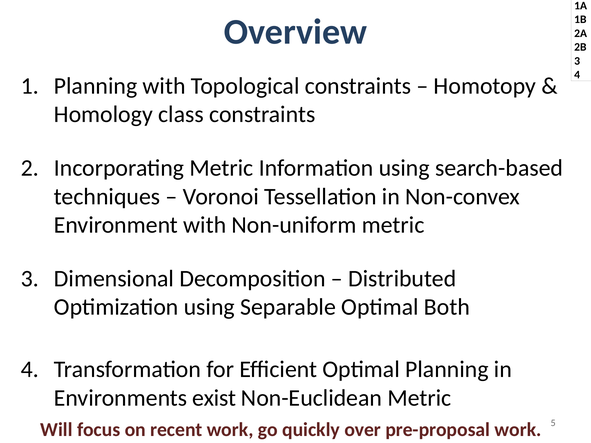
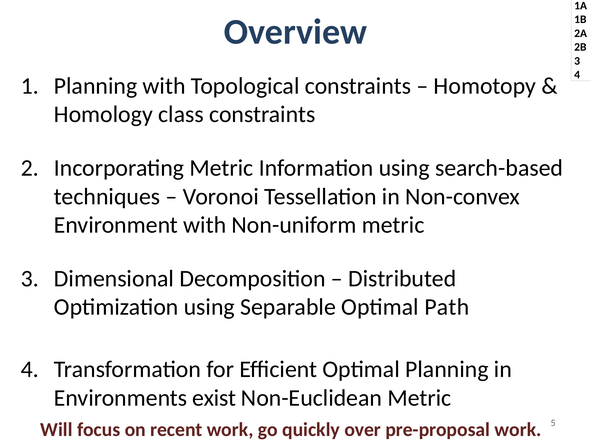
Both: Both -> Path (447, 307)
